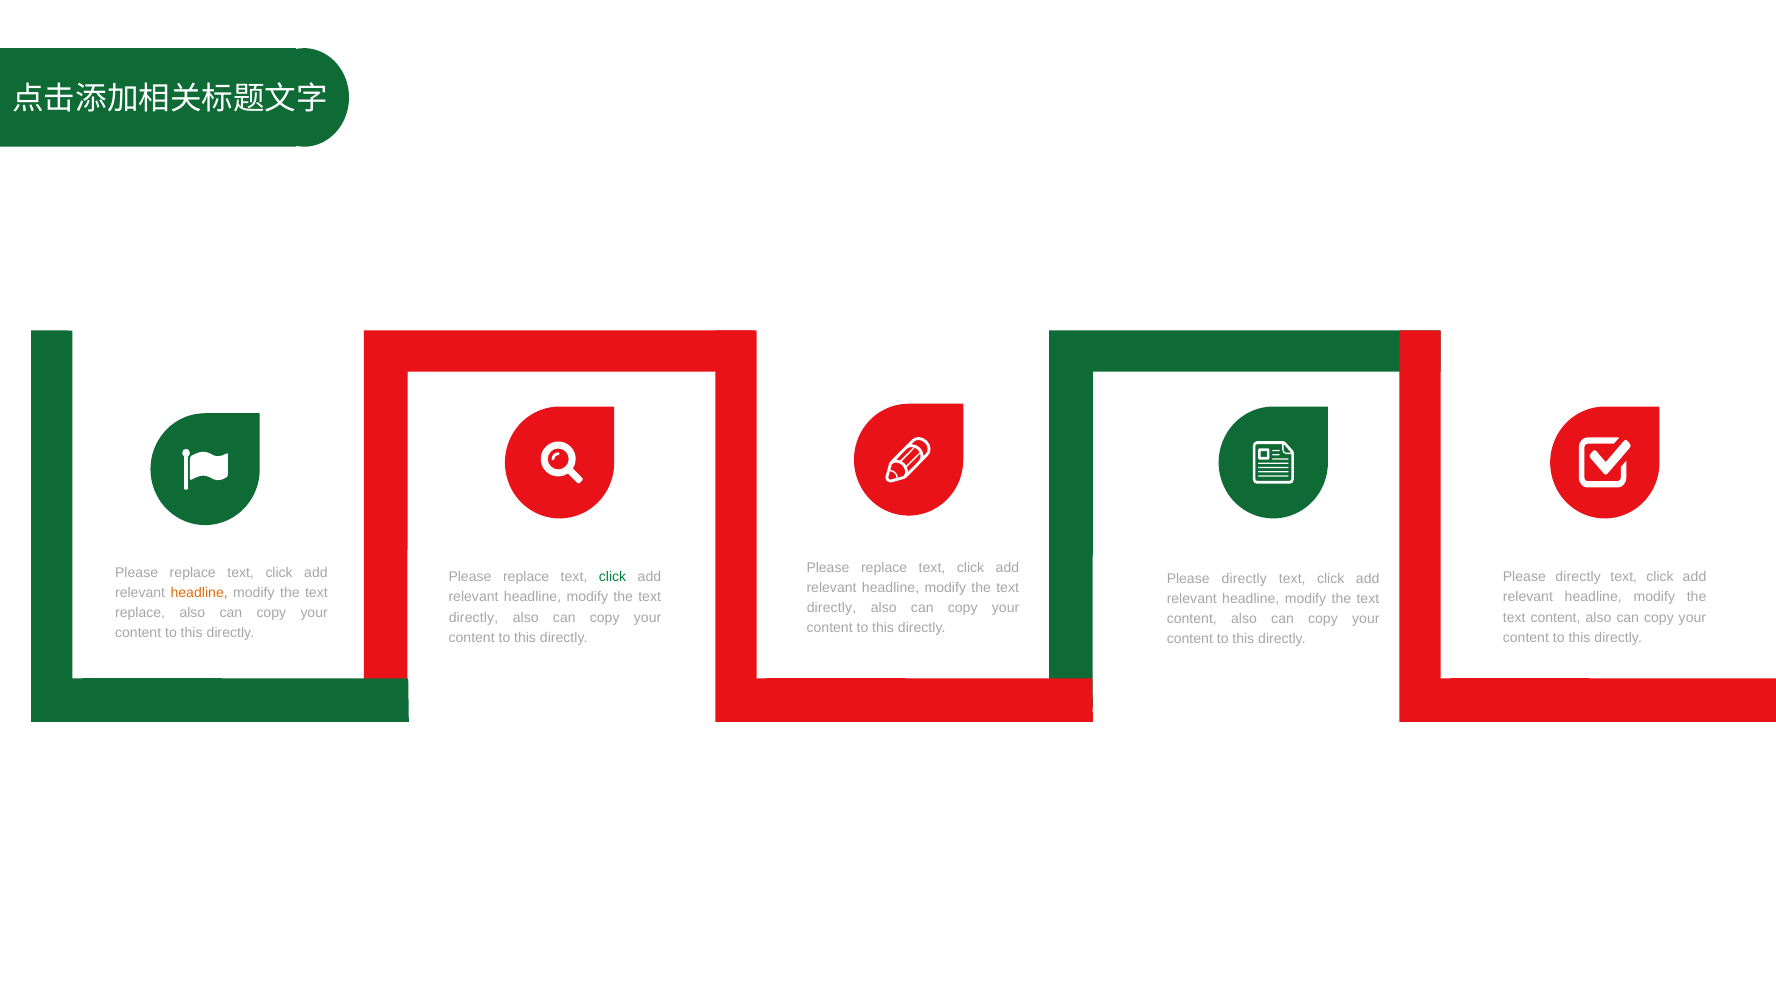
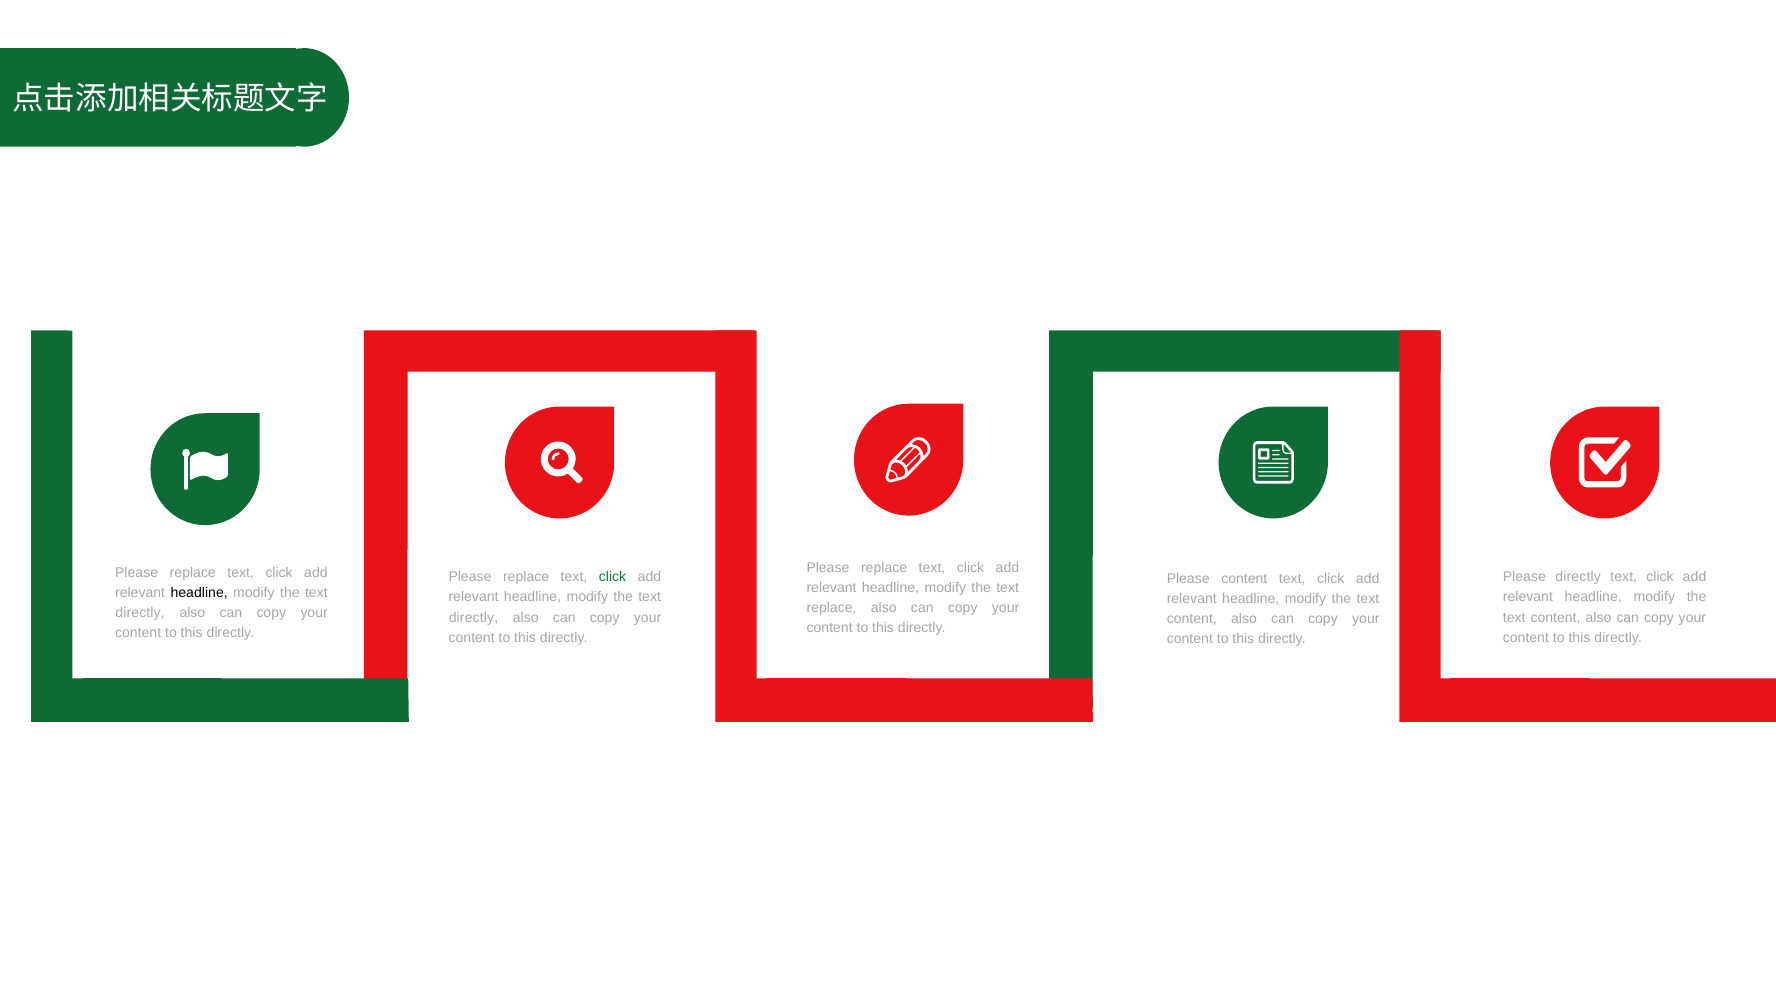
directly: directly -> content (1244, 579)
headline colour: orange -> black (199, 593)
directly: directly -> replace (832, 608)
replace: replace -> directly (140, 613)
